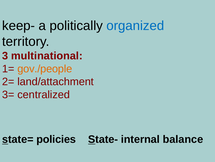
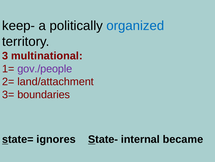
gov./people colour: orange -> purple (45, 68)
centralized: centralized -> boundaries (44, 94)
policies: policies -> ignores (56, 139)
balance: balance -> became (183, 139)
